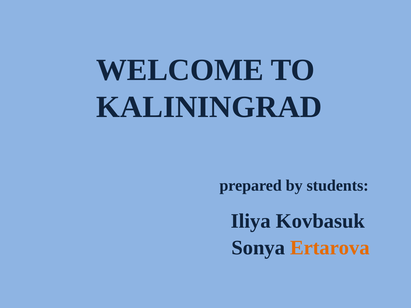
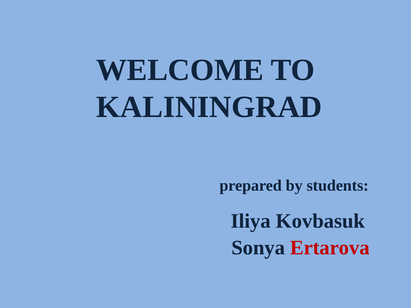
Ertarova colour: orange -> red (330, 248)
